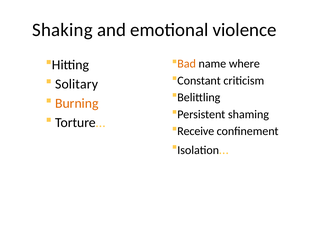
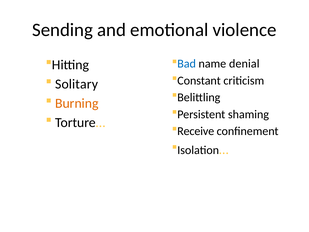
Shaking: Shaking -> Sending (63, 30)
Bad colour: orange -> blue (187, 64)
where: where -> denial (244, 64)
